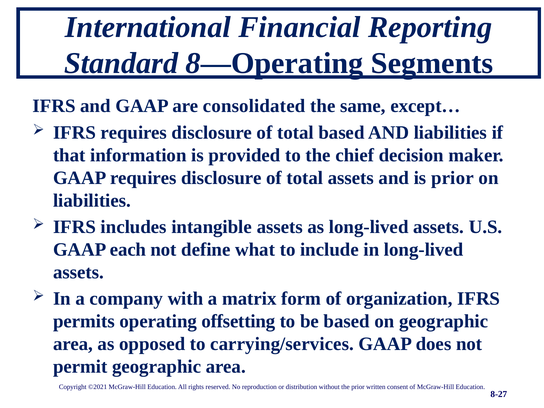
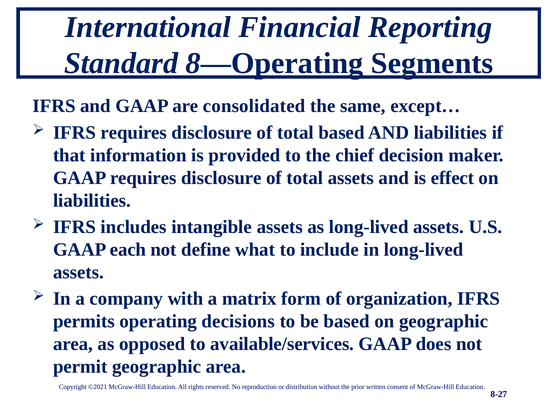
is prior: prior -> effect (453, 178)
offsetting: offsetting -> decisions (238, 321)
carrying/services: carrying/services -> available/services (282, 344)
